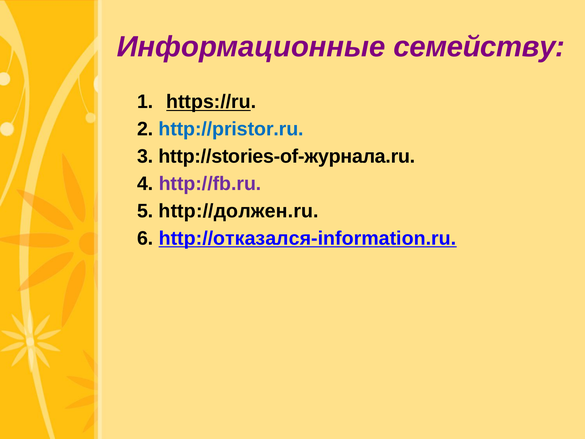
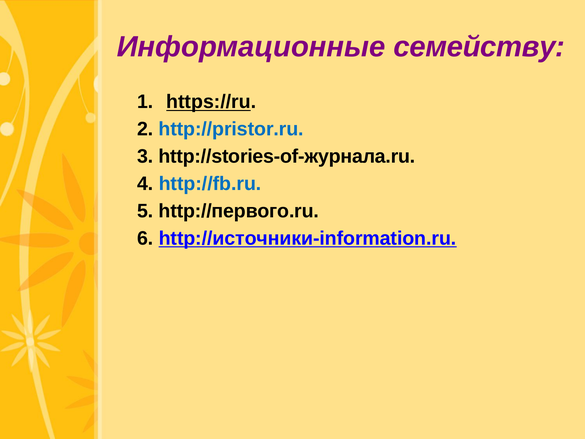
http://fb.ru colour: purple -> blue (210, 184)
http://должен.ru: http://должен.ru -> http://первого.ru (239, 211)
http://отказался-information.ru: http://отказался-information.ru -> http://источники-information.ru (308, 238)
